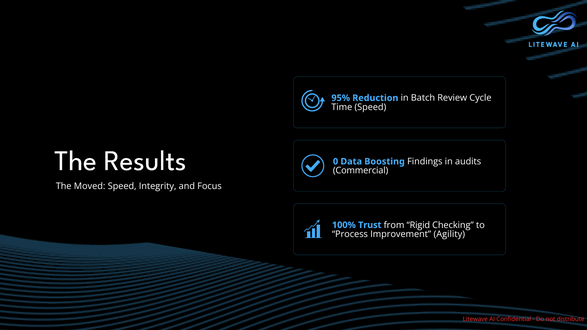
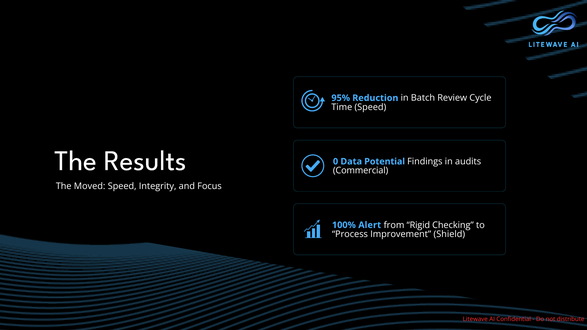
Boosting: Boosting -> Potential (385, 162)
Trust: Trust -> Alert (370, 225)
Agility: Agility -> Shield (449, 234)
